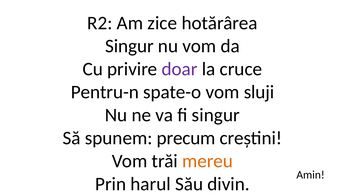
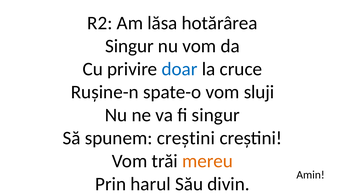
zice: zice -> lăsa (162, 23)
doar colour: purple -> blue (180, 69)
Pentru-n: Pentru-n -> Rușine-n (105, 92)
spunem precum: precum -> creștini (186, 138)
